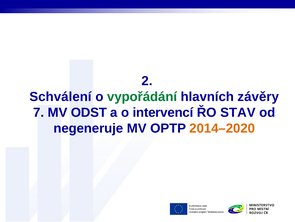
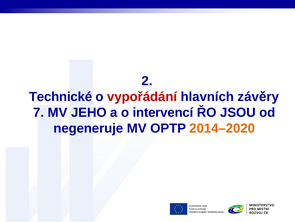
Schválení: Schválení -> Technické (61, 97)
vypořádání colour: green -> red (142, 97)
ODST: ODST -> JEHO (89, 112)
STAV: STAV -> JSOU (238, 112)
